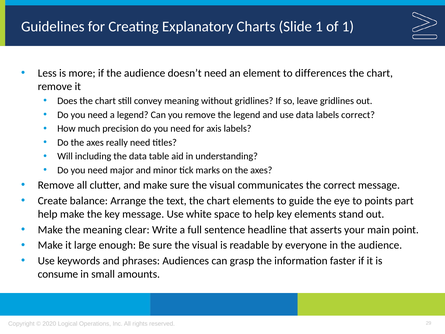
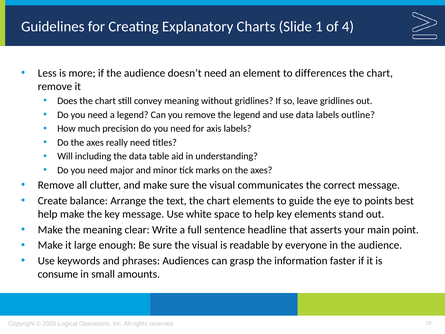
of 1: 1 -> 4 (348, 26)
labels correct: correct -> outline (358, 115)
part: part -> best (404, 201)
